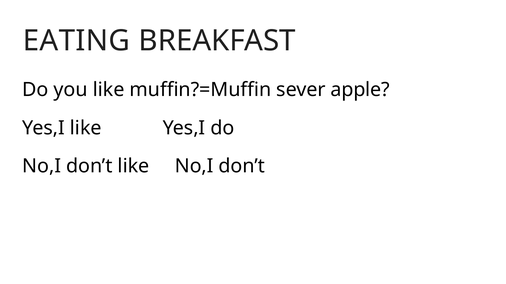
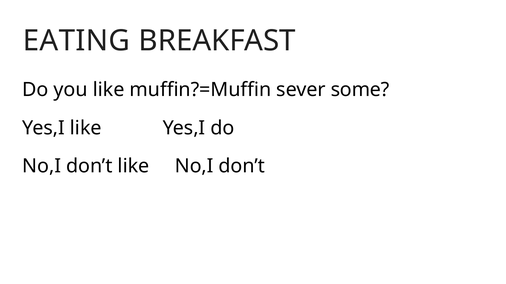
apple: apple -> some (360, 90)
